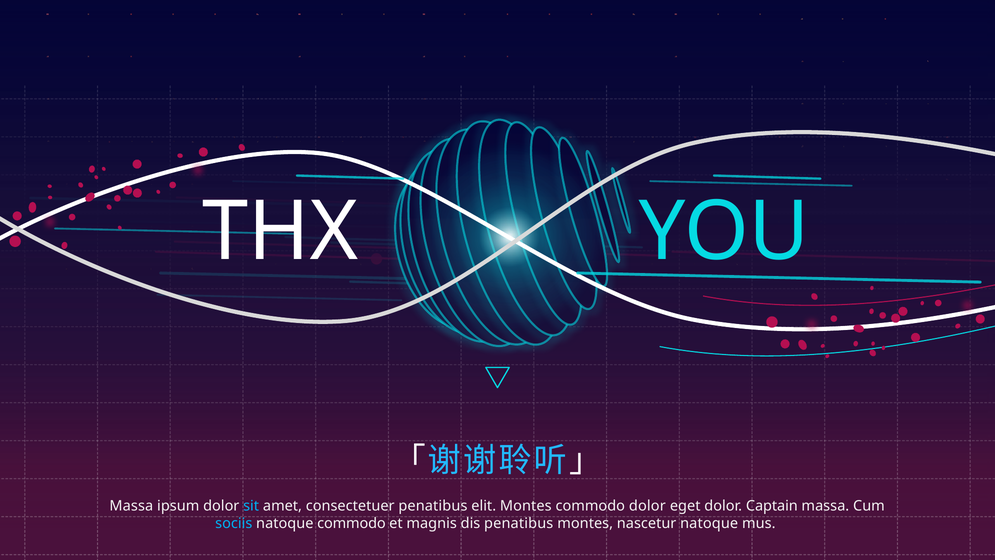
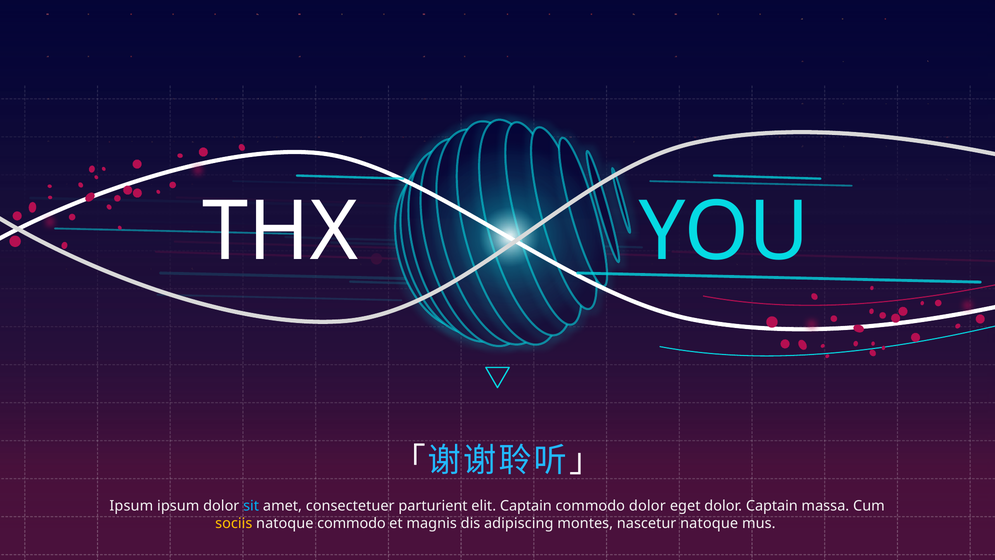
Massa: Massa -> Ipsum (131, 506)
consectetuer penatibus: penatibus -> parturient (433, 506)
elit Montes: Montes -> Captain (526, 506)
sociis colour: light blue -> yellow (234, 523)
dis penatibus: penatibus -> adipiscing (519, 523)
